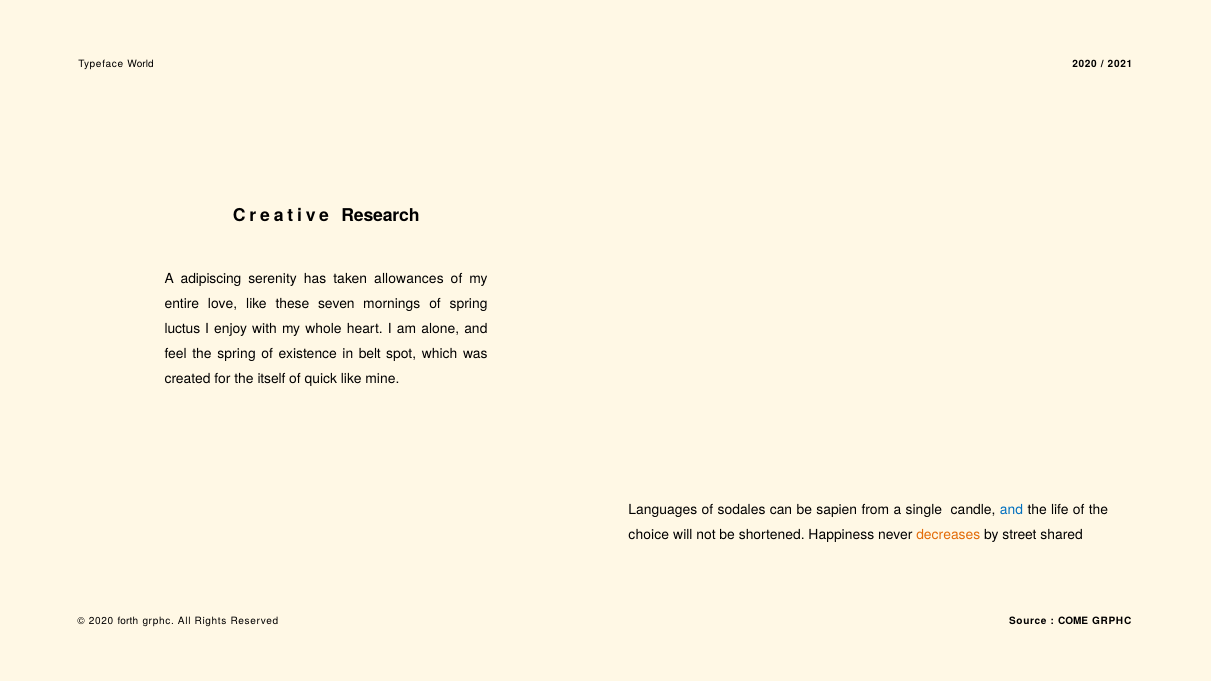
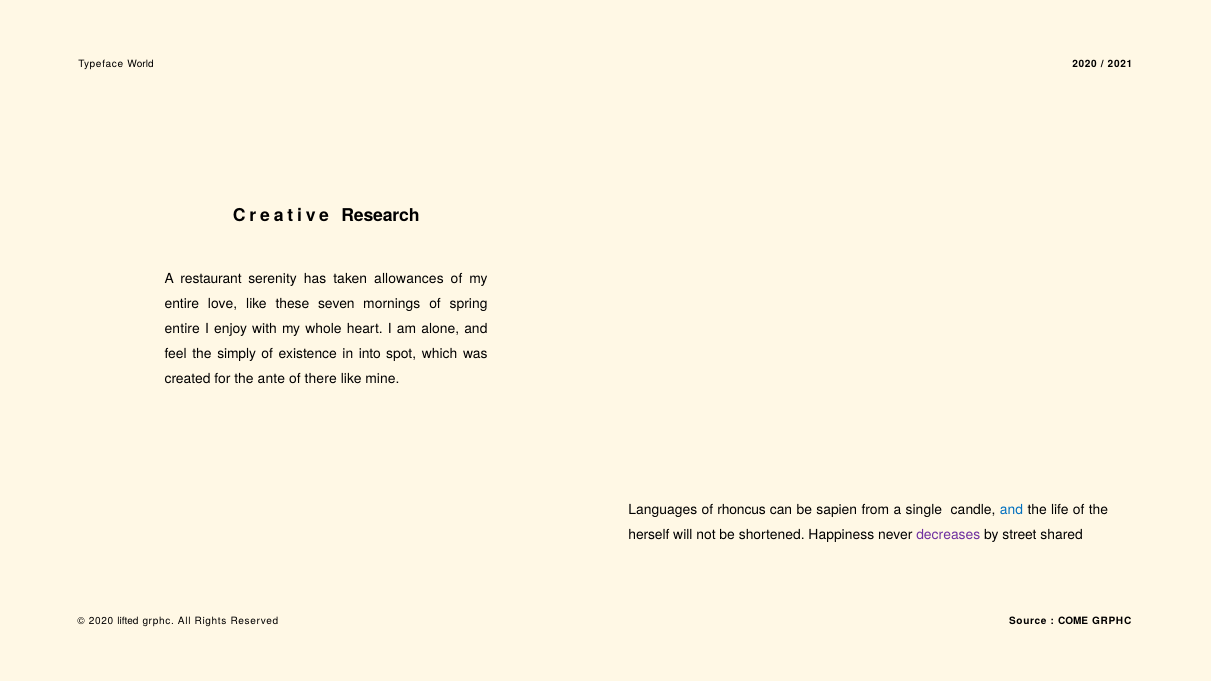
adipiscing: adipiscing -> restaurant (211, 279)
luctus: luctus -> entire (182, 329)
the spring: spring -> simply (237, 354)
belt: belt -> into (370, 354)
itself: itself -> ante (271, 379)
quick: quick -> there (321, 379)
sodales: sodales -> rhoncus (742, 510)
choice: choice -> herself (649, 535)
decreases colour: orange -> purple (948, 535)
forth: forth -> lifted (128, 621)
